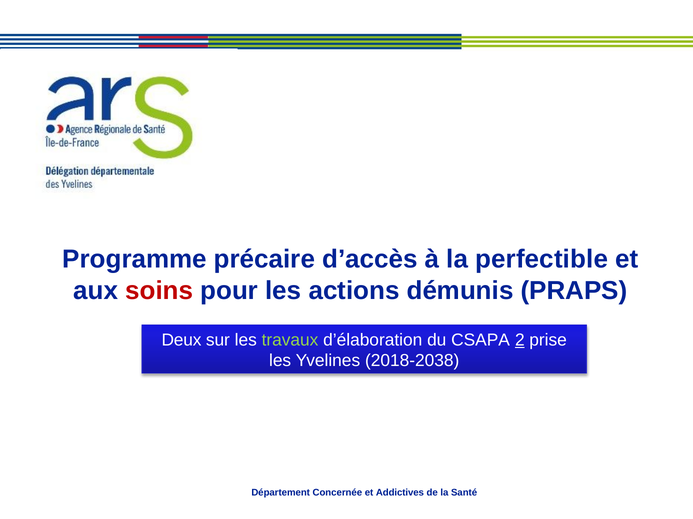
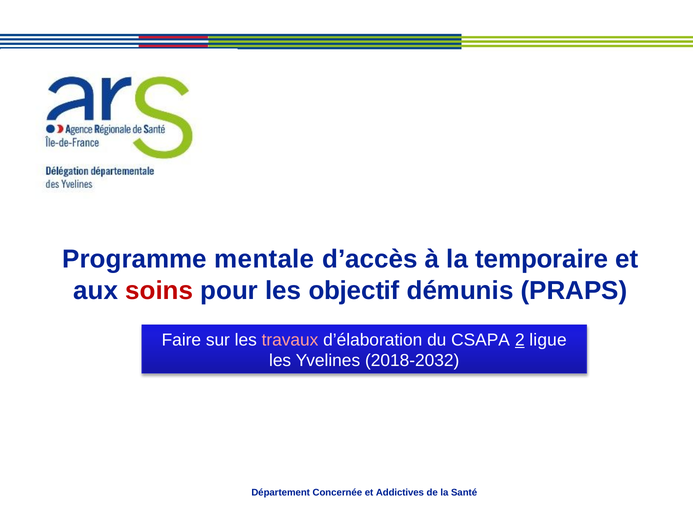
précaire: précaire -> mentale (264, 260)
perfectible: perfectible -> temporaire (542, 260)
actions: actions -> objectif (354, 291)
Deux: Deux -> Faire (181, 340)
travaux colour: light green -> pink (290, 340)
prise: prise -> ligue (548, 340)
2018-2038: 2018-2038 -> 2018-2032 (412, 361)
